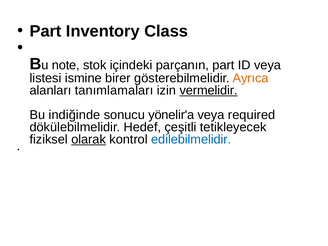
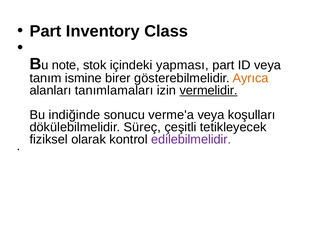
parçanın: parçanın -> yapması (182, 65)
listesi: listesi -> tanım (46, 78)
yönelir'a: yönelir'a -> verme'a (171, 115)
required: required -> koşulları (252, 115)
Hedef: Hedef -> Süreç (142, 127)
olarak underline: present -> none (89, 139)
edilebilmelidir colour: blue -> purple (191, 139)
